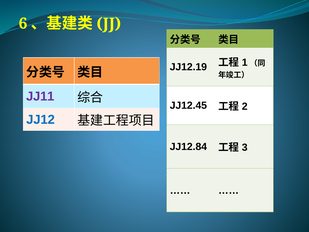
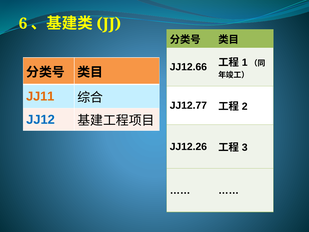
JJ12.19: JJ12.19 -> JJ12.66 (188, 67)
JJ11 colour: purple -> orange (40, 96)
JJ12.45: JJ12.45 -> JJ12.77 (188, 105)
JJ12.84: JJ12.84 -> JJ12.26 (188, 147)
